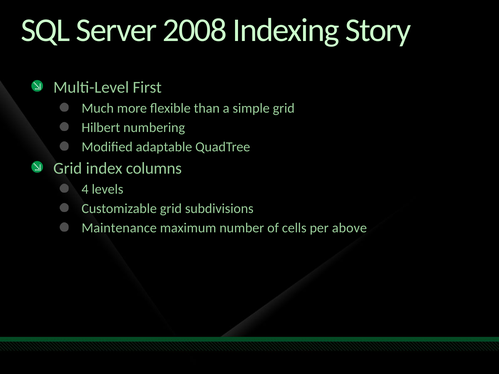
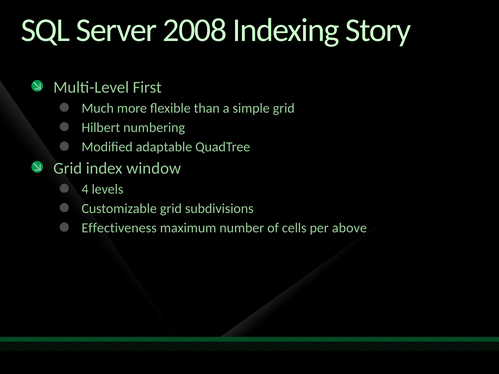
columns: columns -> window (154, 168)
Maintenance: Maintenance -> Effectiveness (119, 228)
